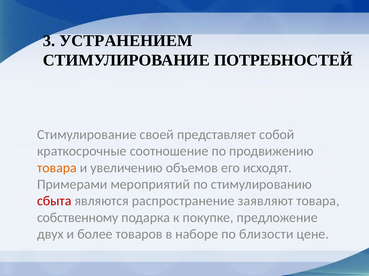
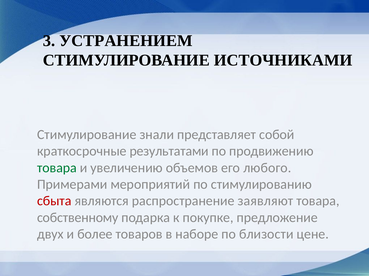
ПОТРЕБНОСТЕЙ: ПОТРЕБНОСТЕЙ -> ИСТОЧНИКАМИ (283, 60)
своей: своей -> знали (157, 135)
соотношение: соотношение -> результатами (169, 152)
товара colour: orange -> green (57, 168)
исходят: исходят -> любого (267, 168)
